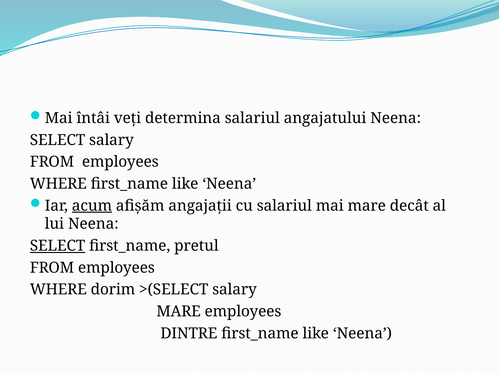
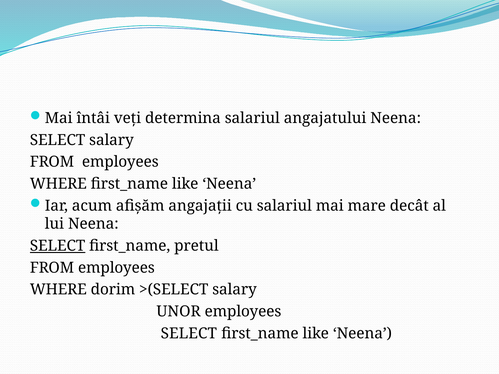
acum underline: present -> none (92, 206)
MARE: MARE -> UNOR (179, 312)
DINTRE: DINTRE -> SELECT (189, 334)
